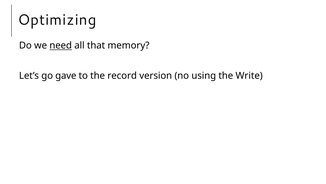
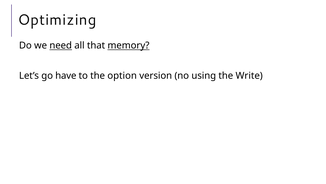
memory underline: none -> present (128, 45)
gave: gave -> have (66, 75)
record: record -> option (122, 75)
